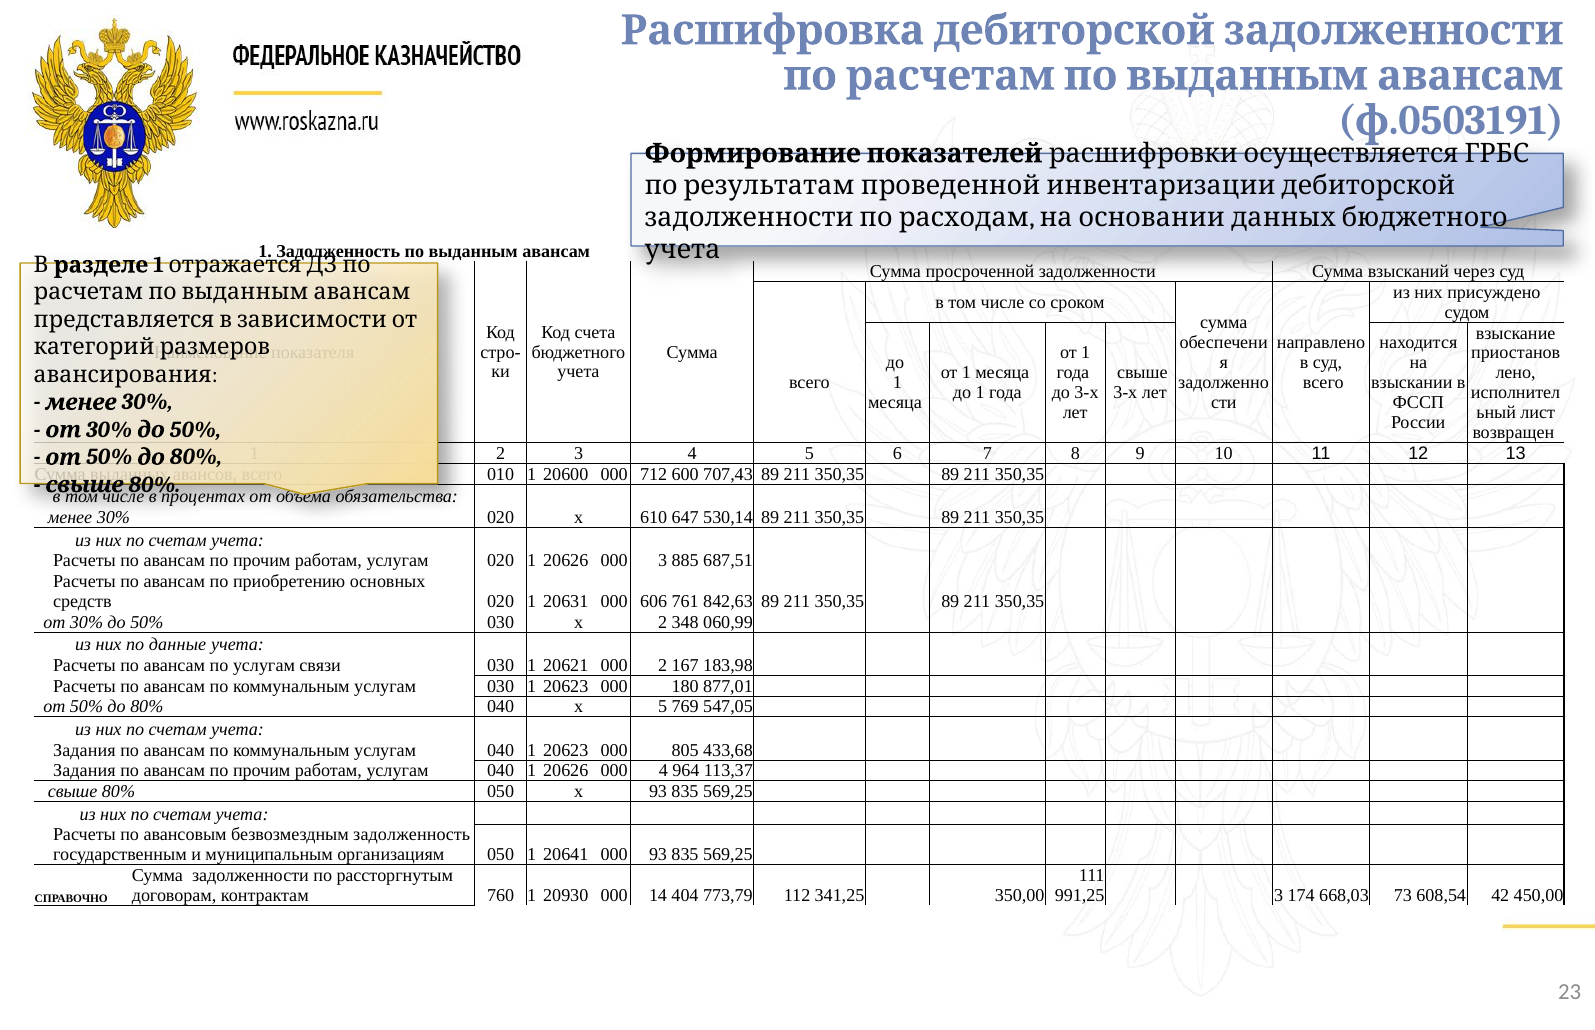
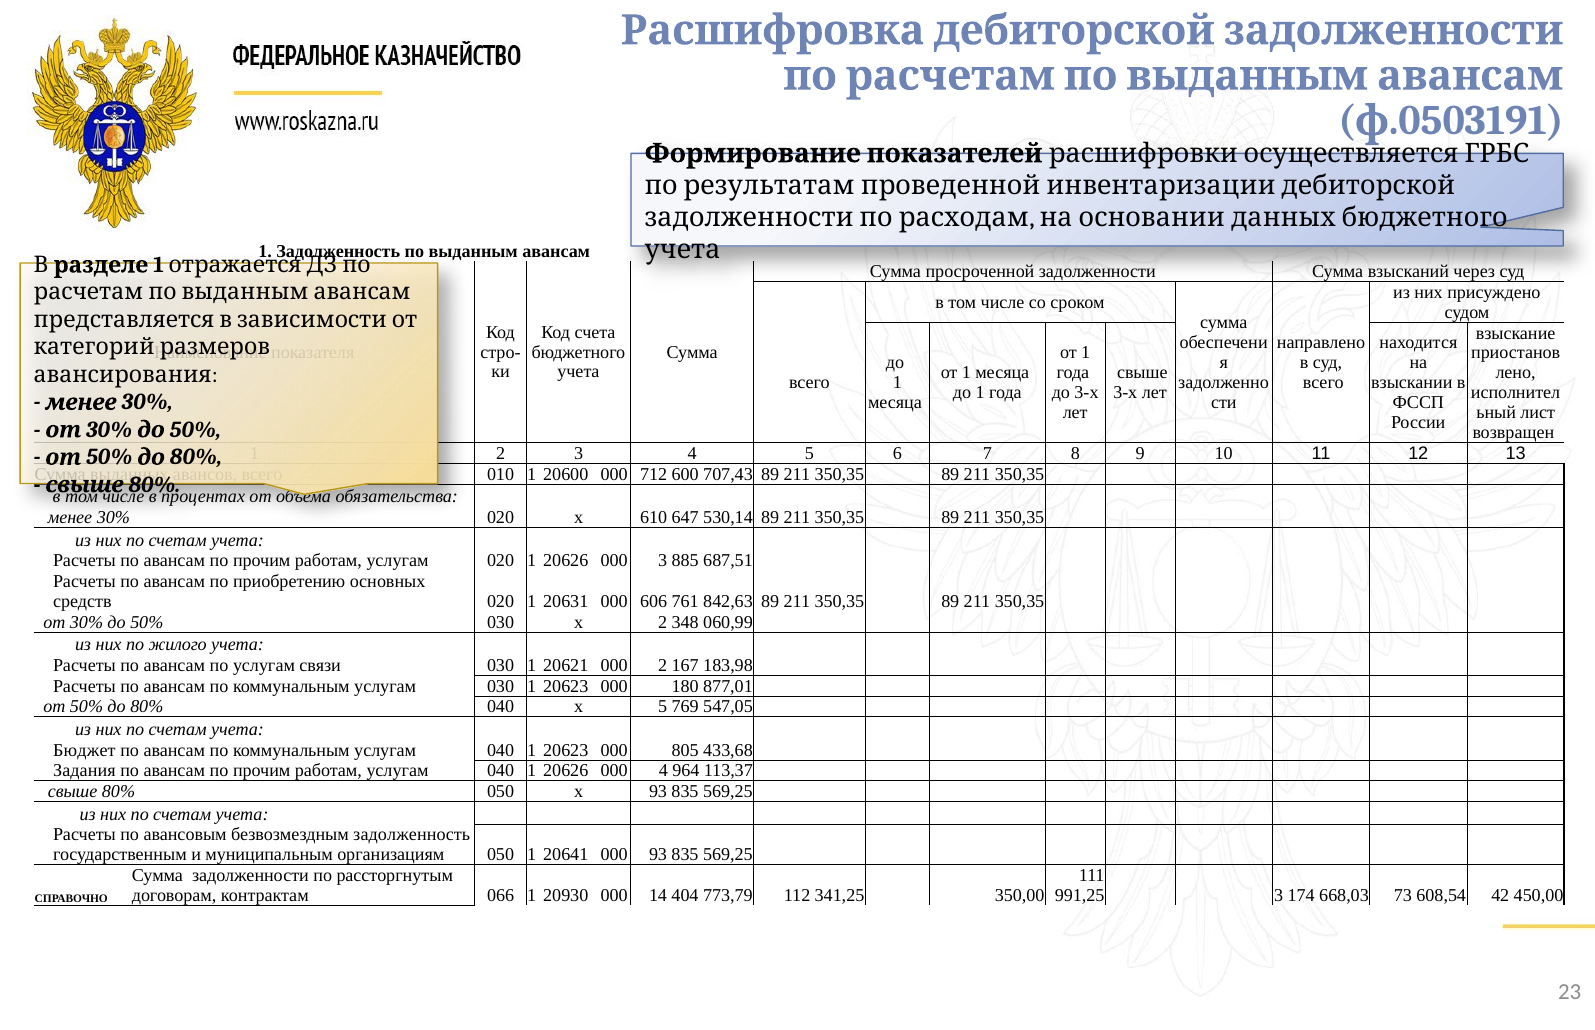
данные: данные -> жилого (178, 645)
Задания: Задания -> Бюджет (84, 750)
760: 760 -> 066 (501, 895)
